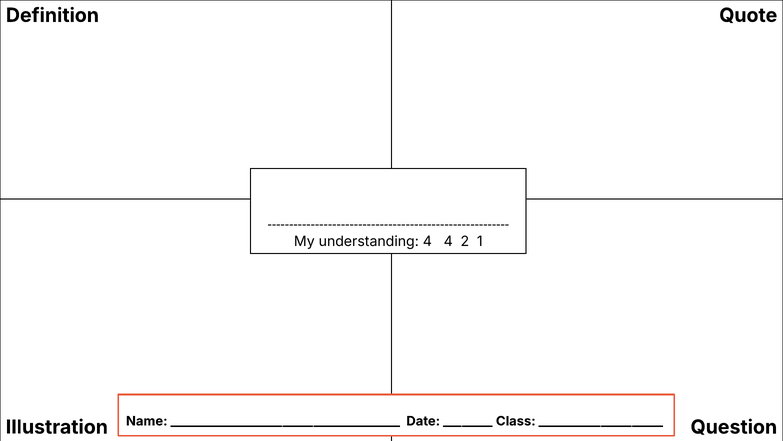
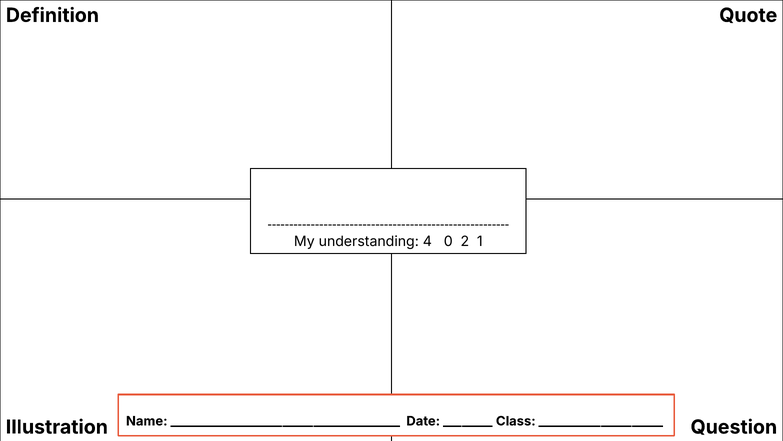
4: 4 -> 0 (448, 241)
